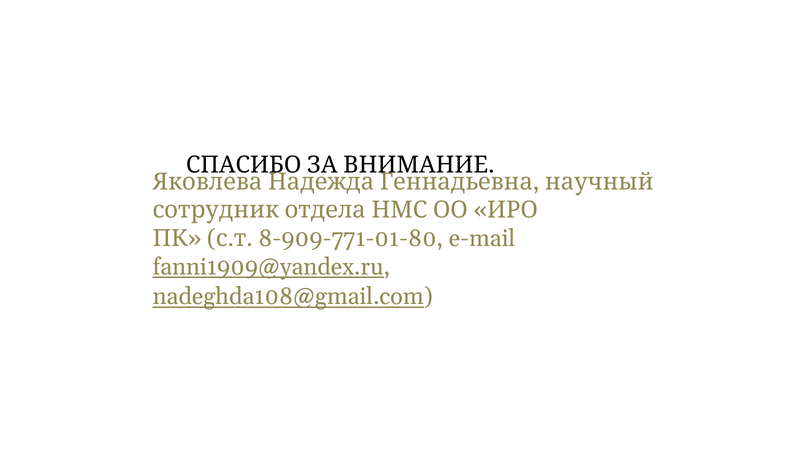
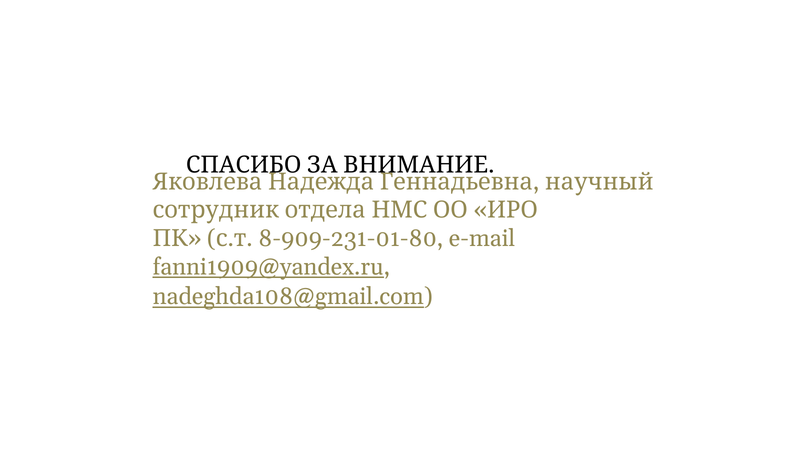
8-909-771-01-80: 8-909-771-01-80 -> 8-909-231-01-80 (351, 238)
